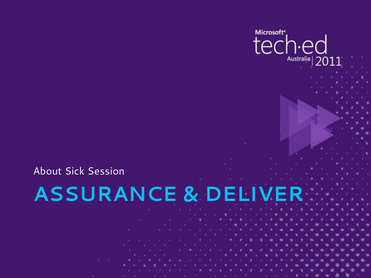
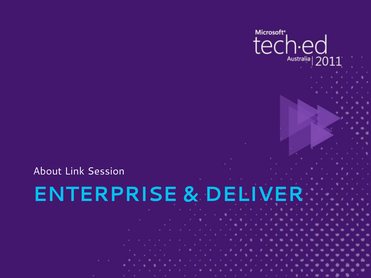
Sick: Sick -> Link (75, 171)
ASSURANCE: ASSURANCE -> ENTERPRISE (105, 194)
